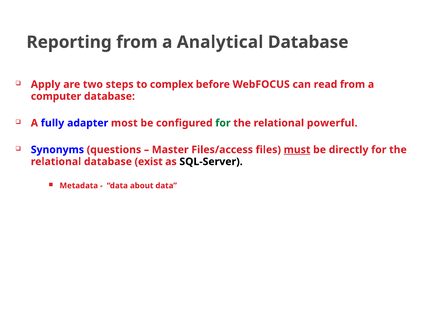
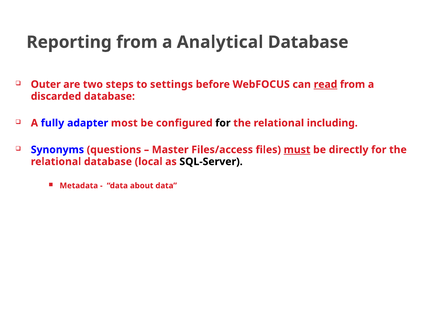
Apply: Apply -> Outer (46, 84)
complex: complex -> settings (172, 84)
read underline: none -> present (325, 84)
computer: computer -> discarded (56, 96)
for colour: green -> black (223, 123)
powerful: powerful -> including (332, 123)
exist: exist -> local (149, 161)
